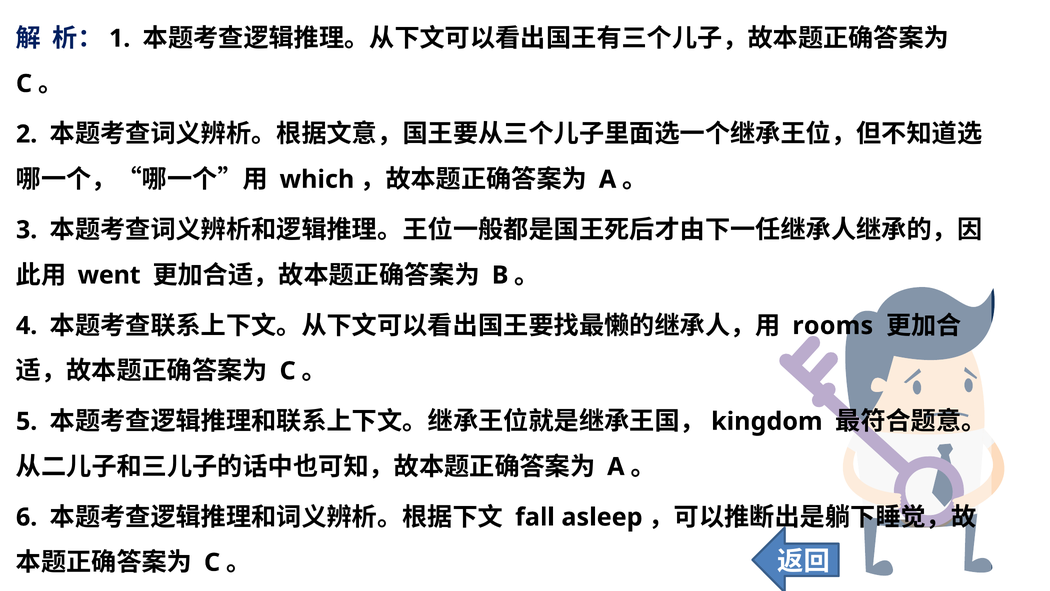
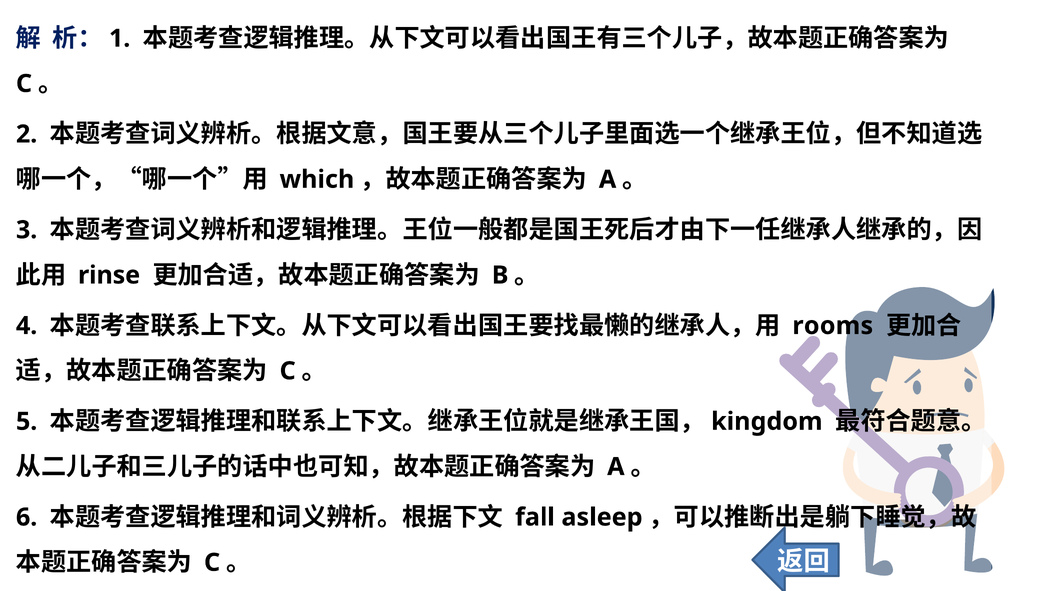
went: went -> rinse (109, 275)
